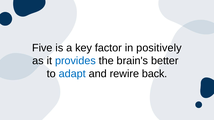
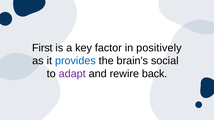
Five: Five -> First (42, 48)
better: better -> social (165, 61)
adapt colour: blue -> purple (72, 74)
